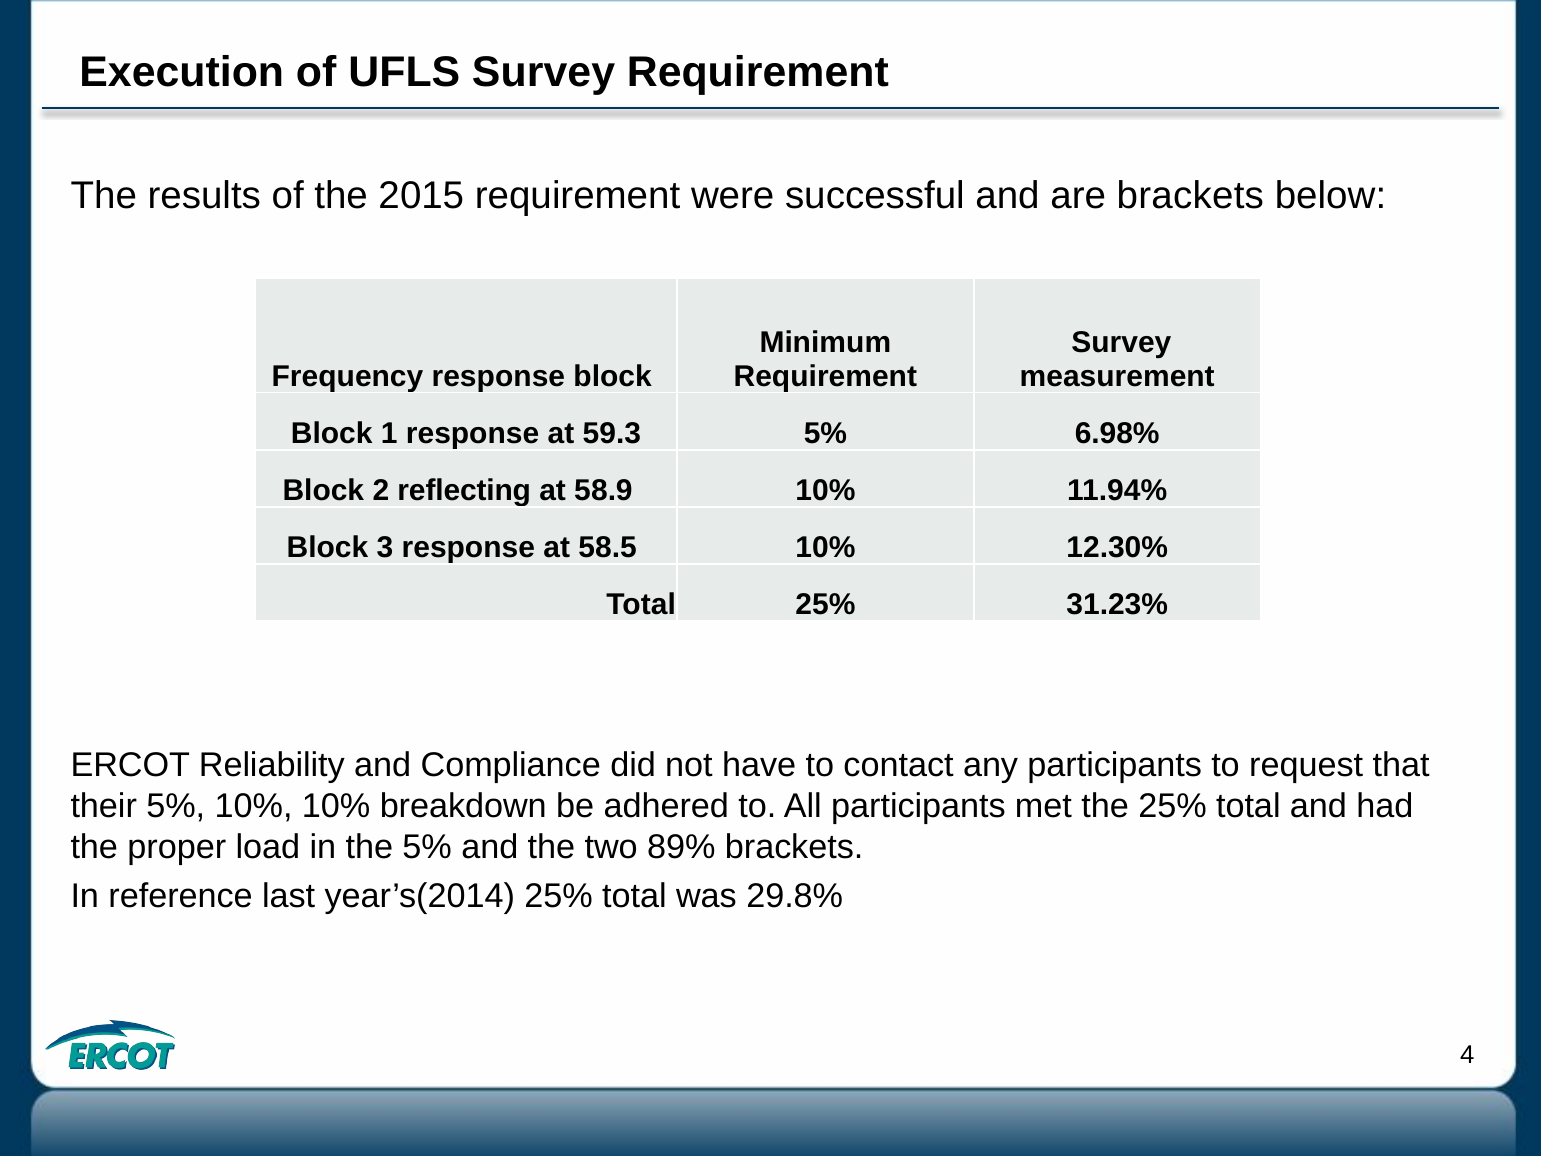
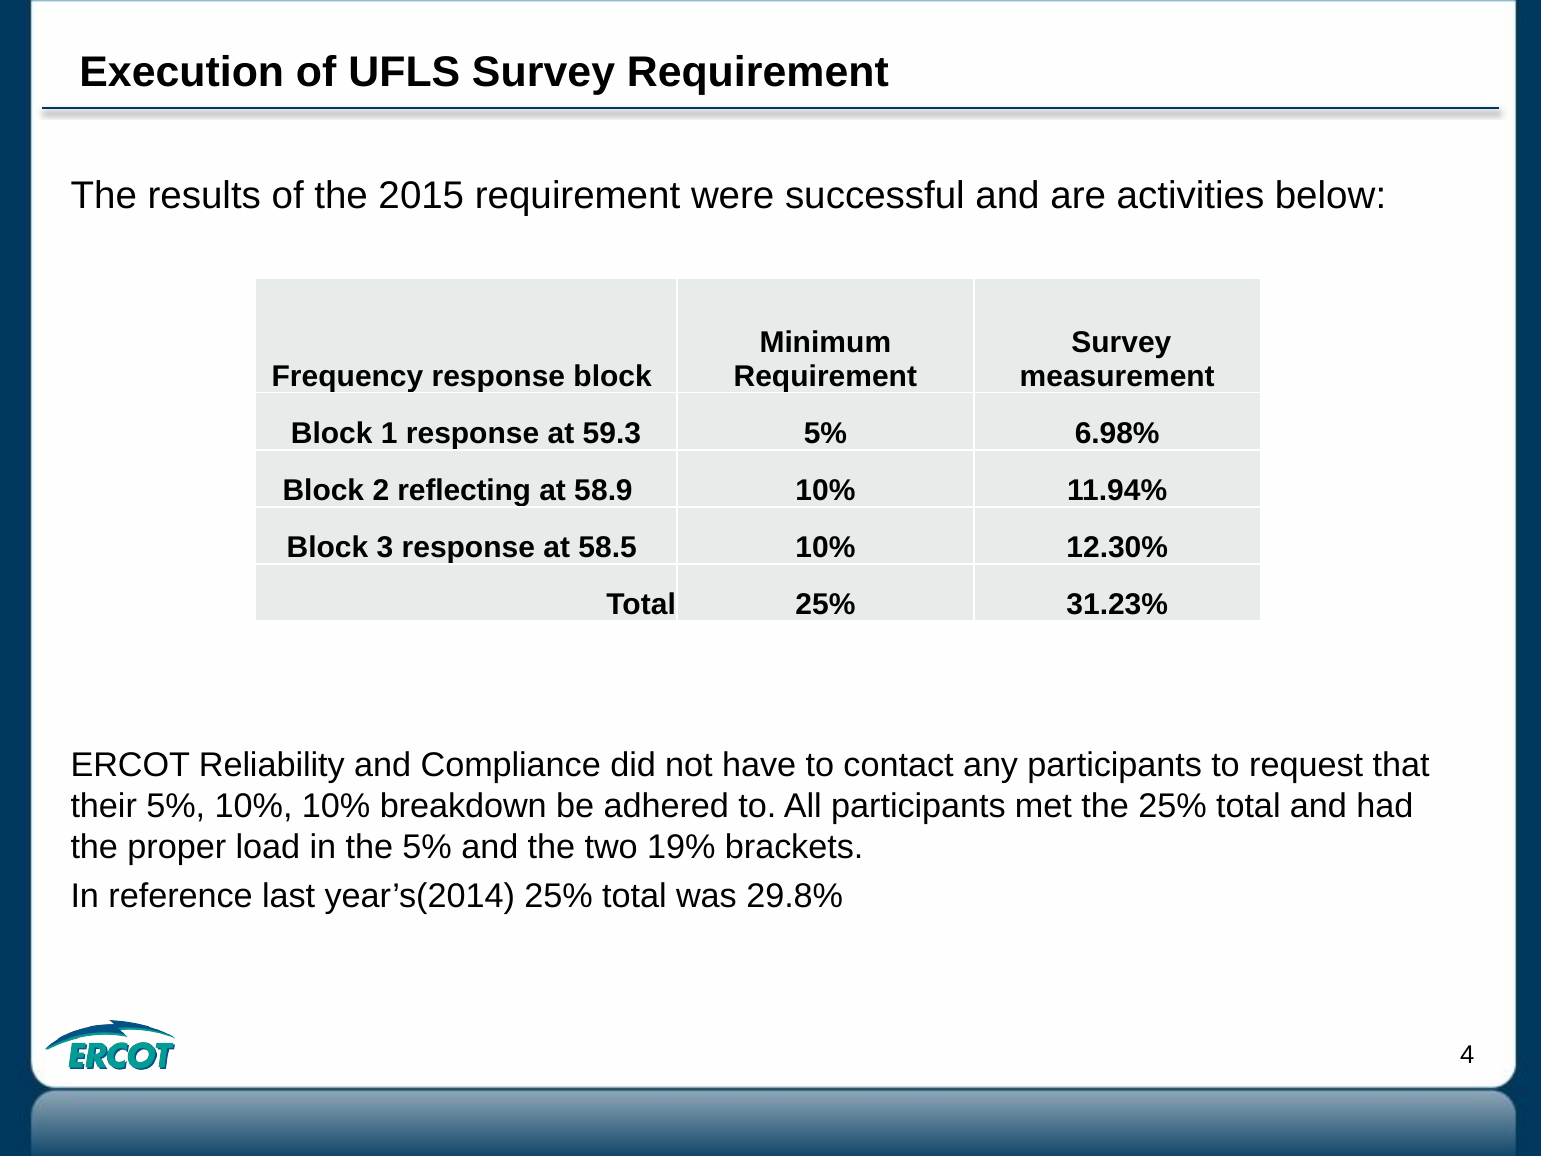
are brackets: brackets -> activities (1190, 195)
89%: 89% -> 19% (681, 847)
